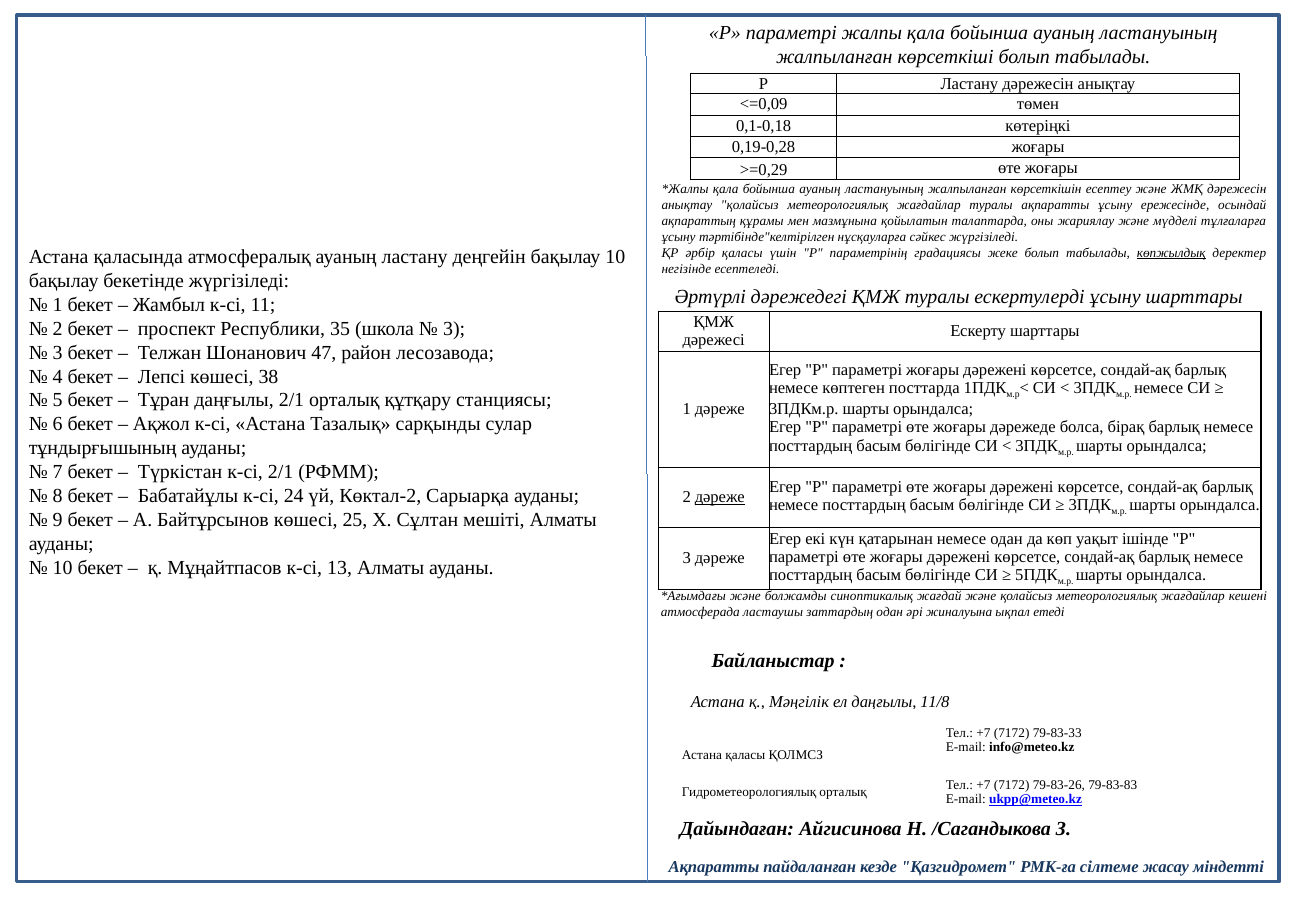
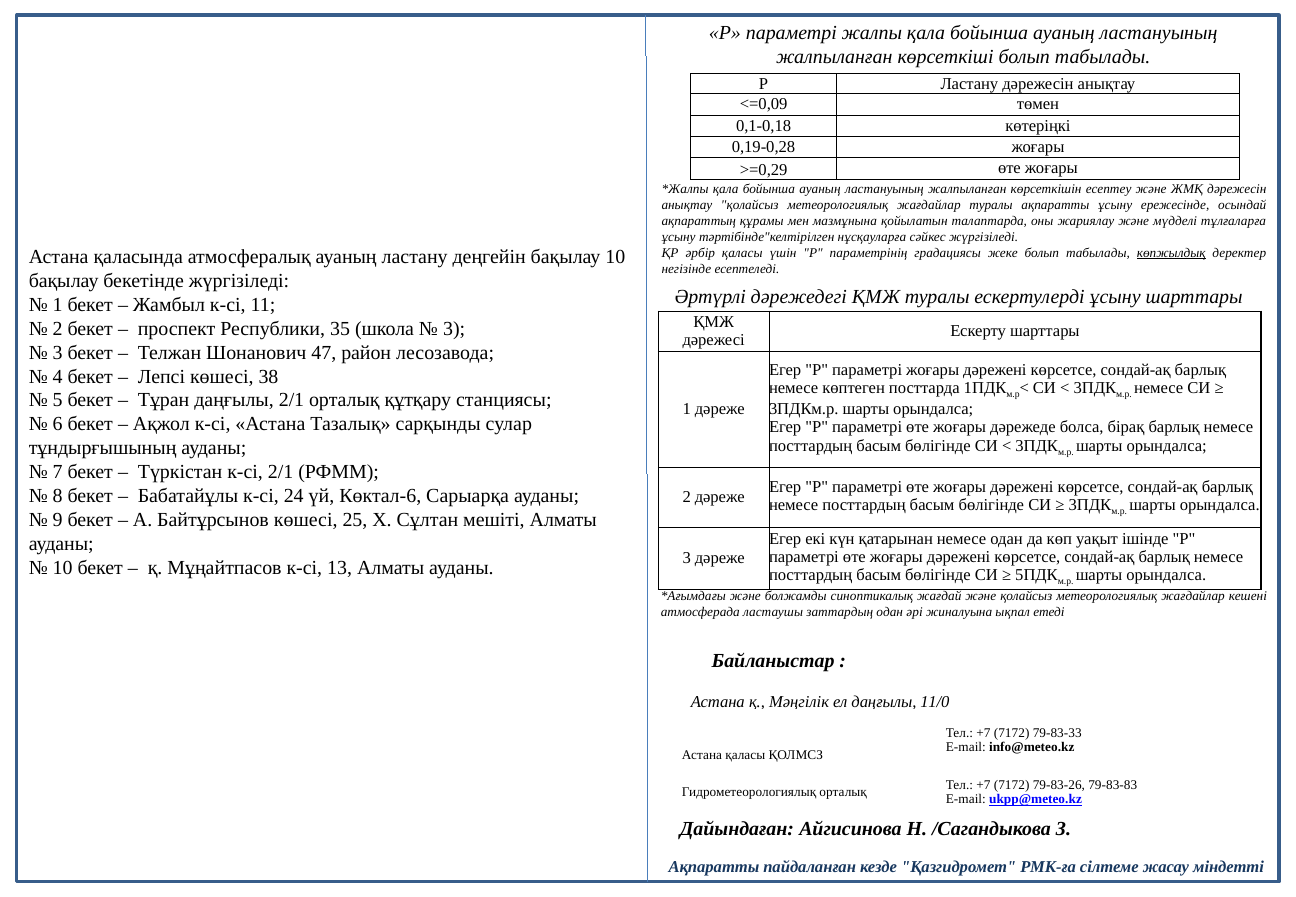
Көктал-2: Көктал-2 -> Көктал-6 (380, 496)
дәреже underline: present -> none (720, 497)
11/8: 11/8 -> 11/0 (935, 703)
